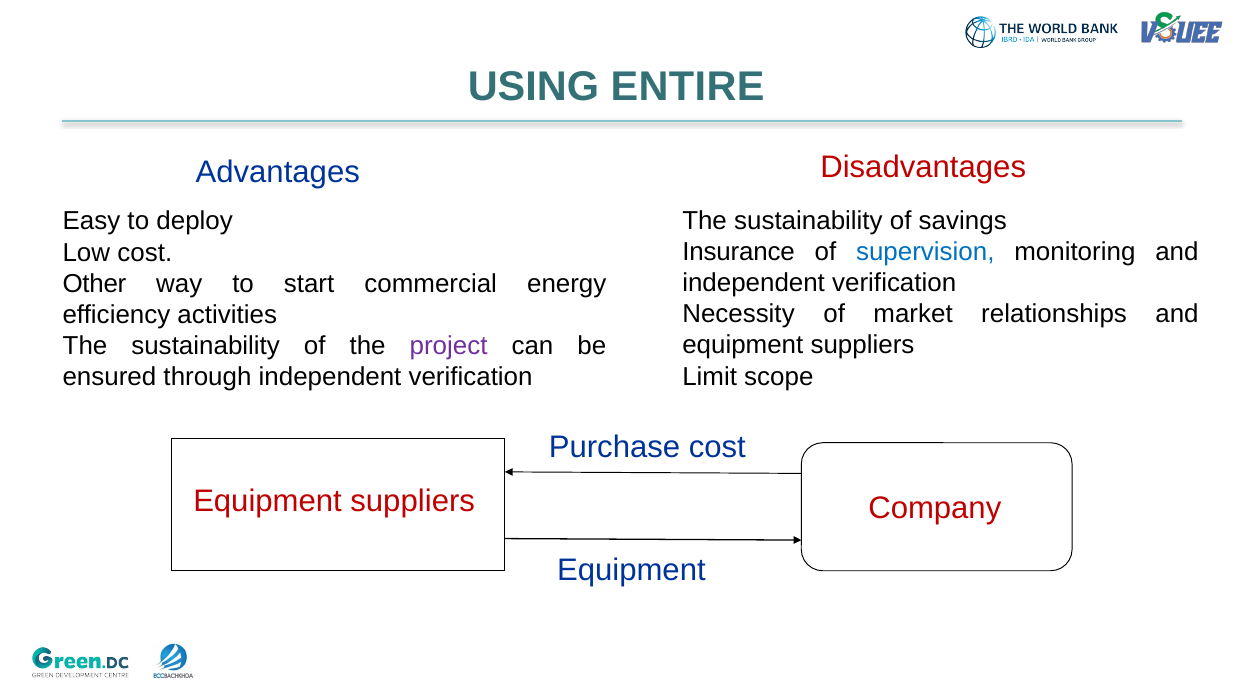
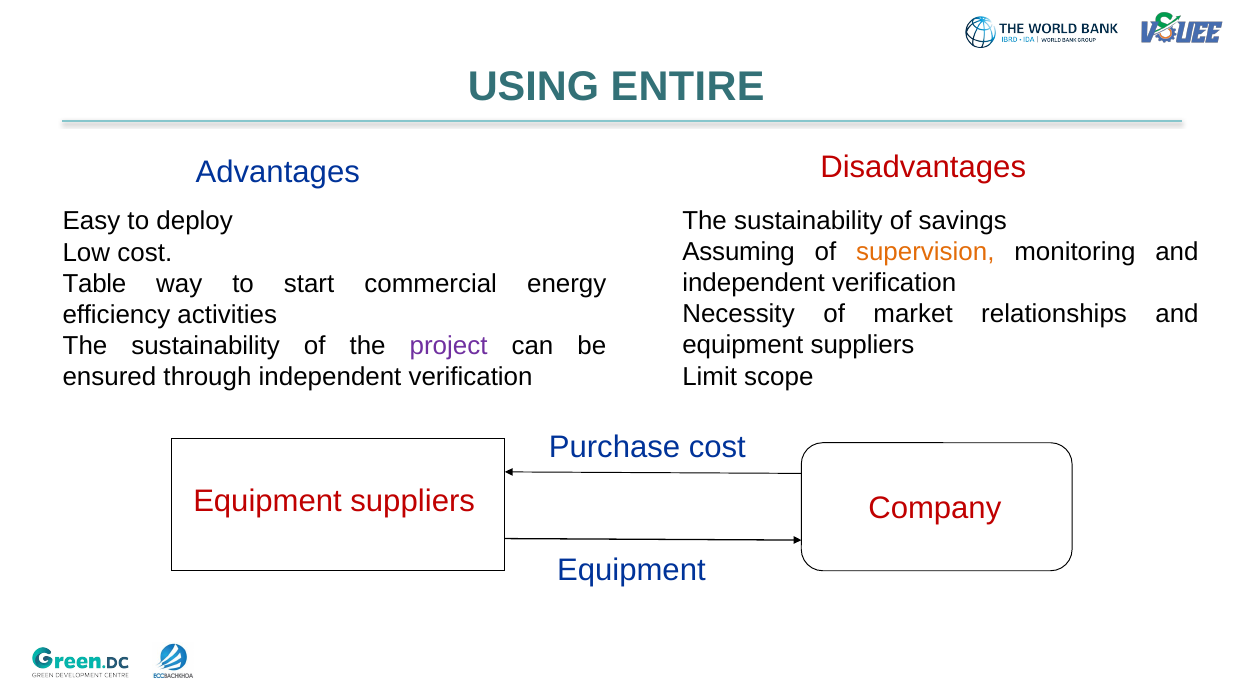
Insurance: Insurance -> Assuming (739, 252)
supervision colour: blue -> orange (925, 252)
Other: Other -> Table (94, 283)
